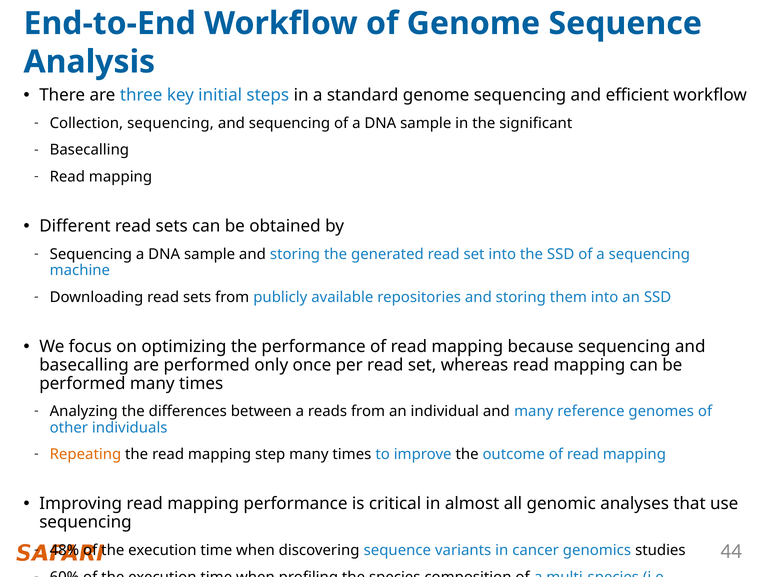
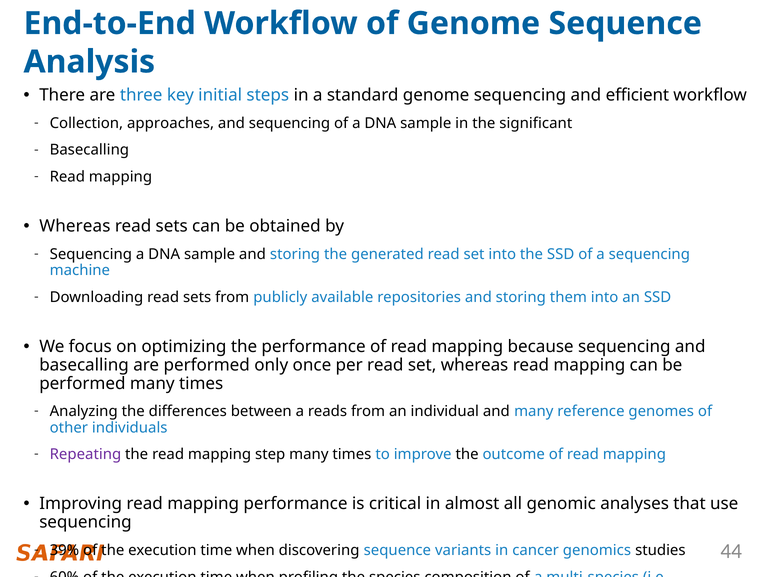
Collection sequencing: sequencing -> approaches (171, 123)
Different: Different -> Whereas (75, 226)
Repeating colour: orange -> purple (85, 454)
48%: 48% -> 39% (64, 550)
